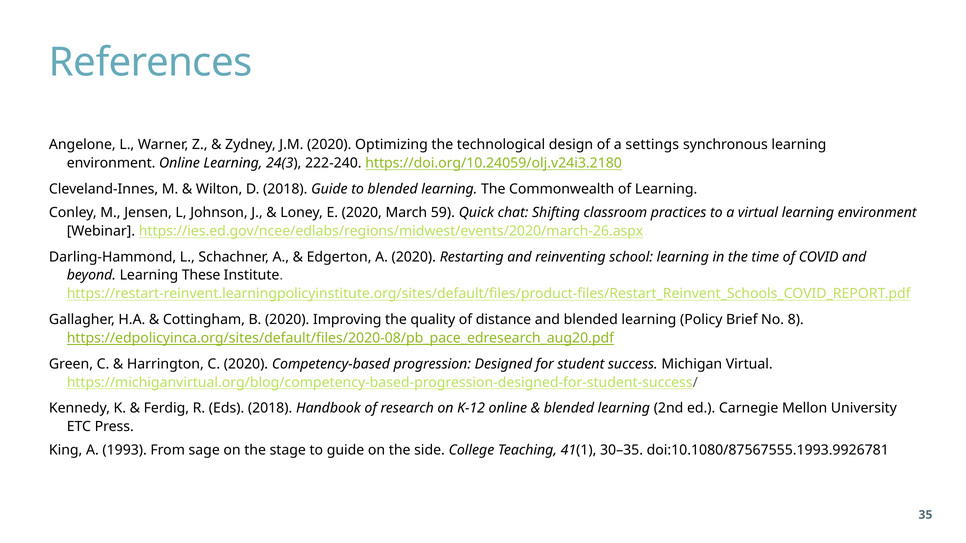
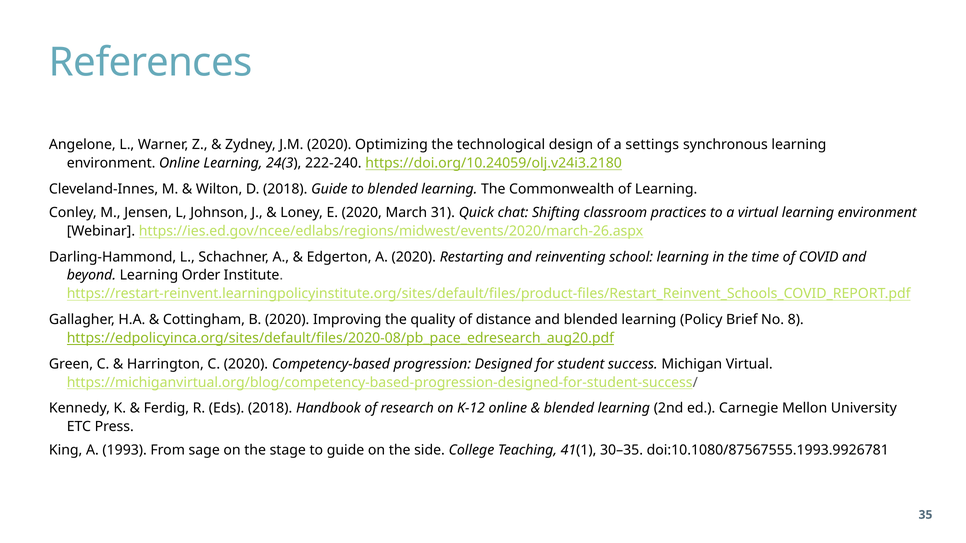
59: 59 -> 31 (443, 213)
These: These -> Order (201, 275)
